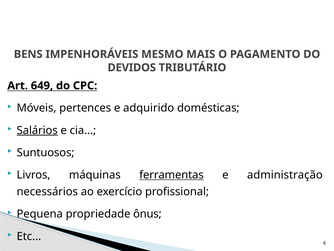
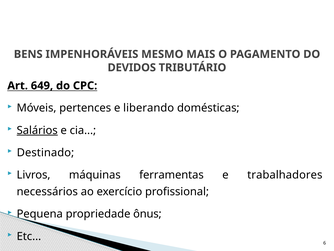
adquirido: adquirido -> liberando (149, 108)
Suntuosos: Suntuosos -> Destinado (45, 152)
ferramentas underline: present -> none (171, 175)
administração: administração -> trabalhadores (285, 175)
